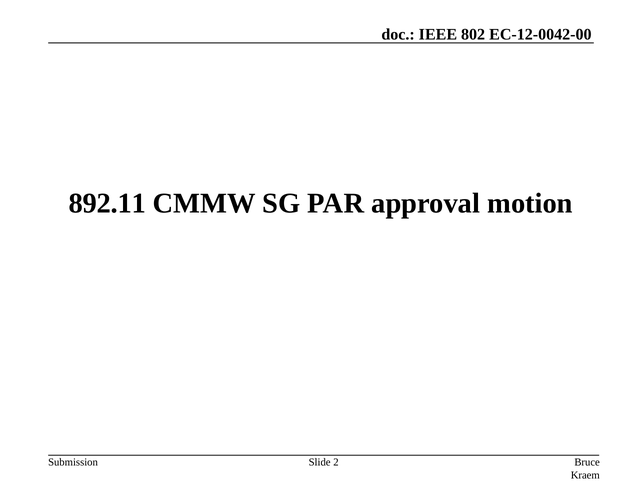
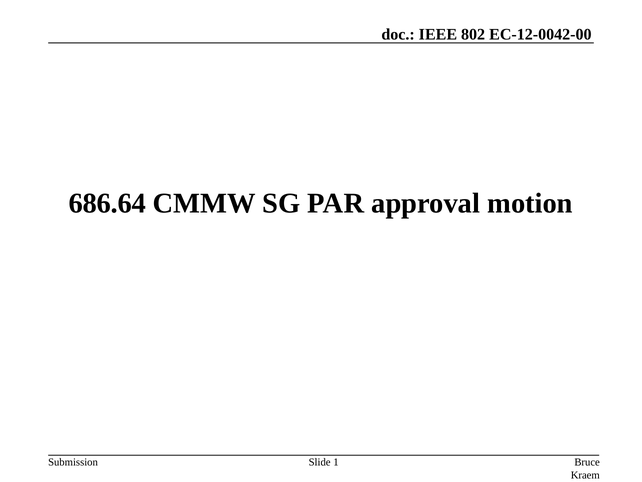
892.11: 892.11 -> 686.64 (107, 203)
2: 2 -> 1 (336, 462)
